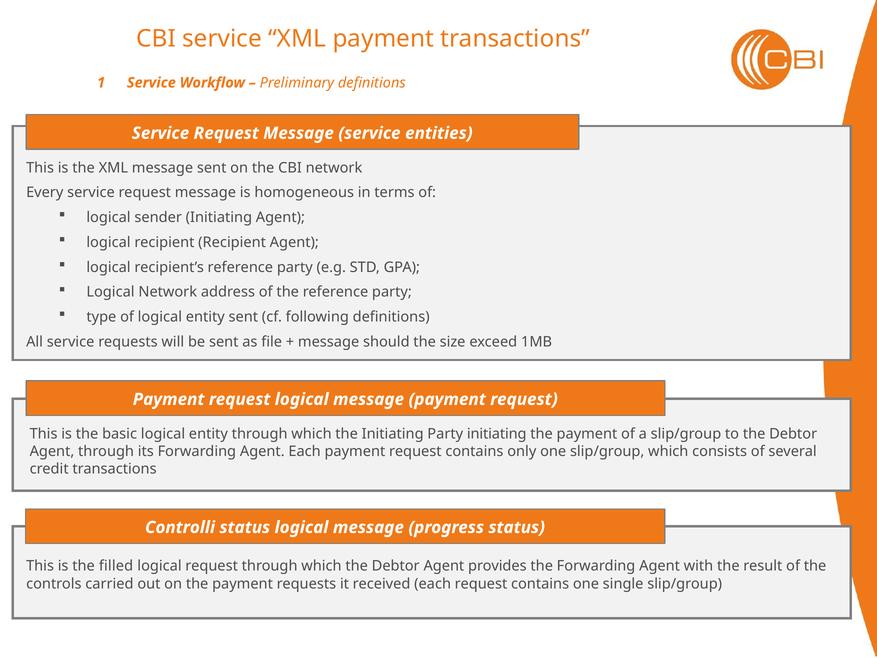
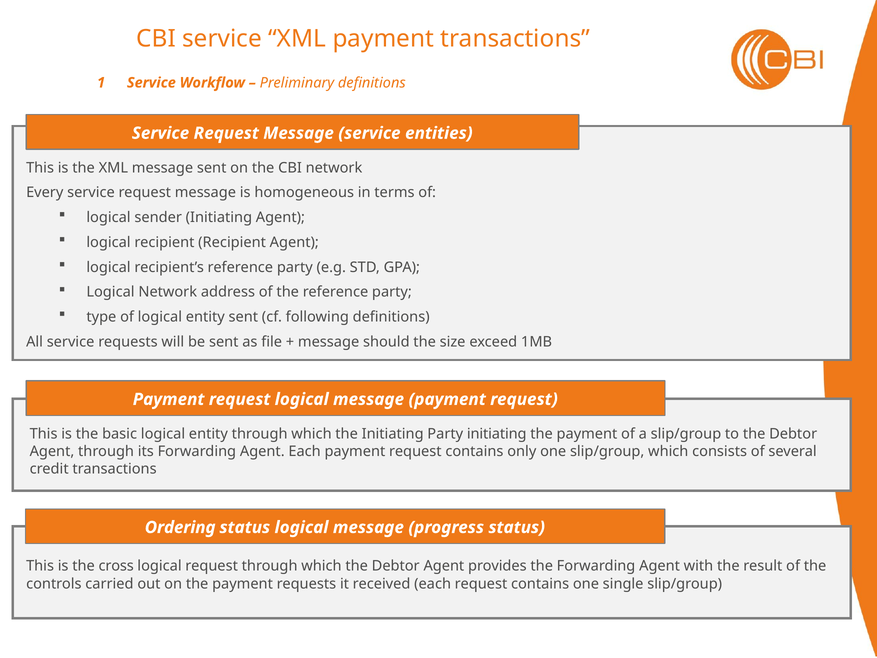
Controlli: Controlli -> Ordering (180, 527)
filled: filled -> cross (116, 566)
